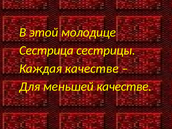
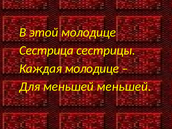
Каждая качестве: качестве -> молодице (92, 68)
меньшей качестве: качестве -> меньшей (124, 87)
